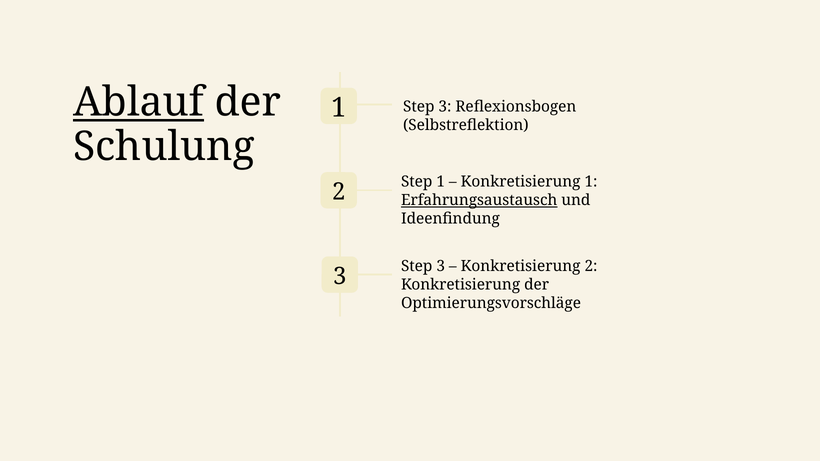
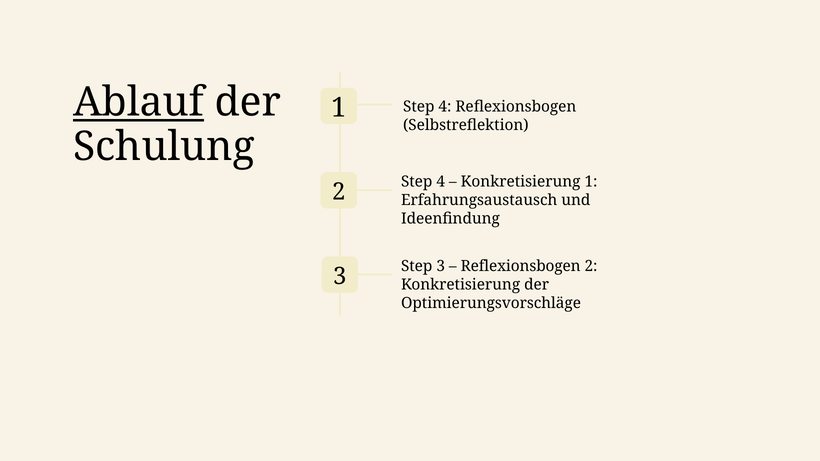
1 Step 3: 3 -> 4 (445, 107)
1: 1 -> 4 (441, 182)
Erfahrungsaustausch underline: present -> none (479, 200)
Konkretisierung: Konkretisierung -> Reflexionsbogen (521, 266)
